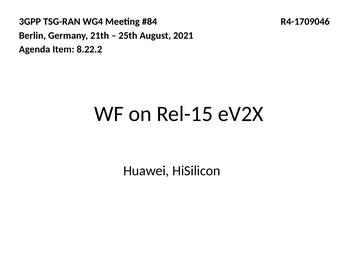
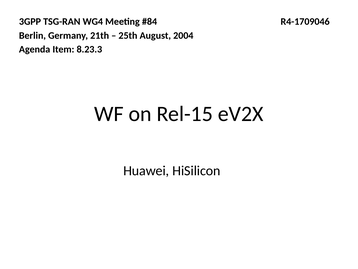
2021: 2021 -> 2004 (183, 35)
8.22.2: 8.22.2 -> 8.23.3 (89, 49)
